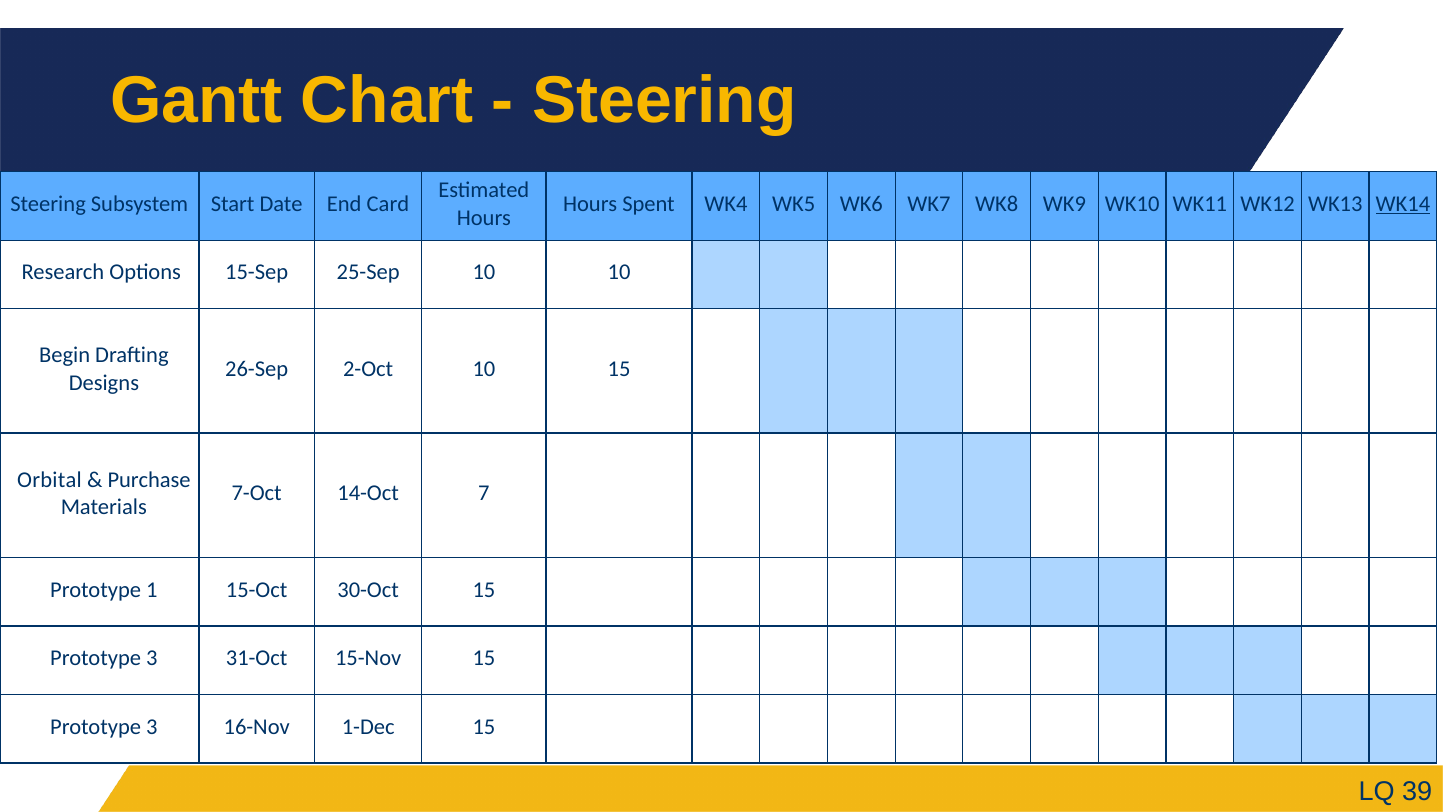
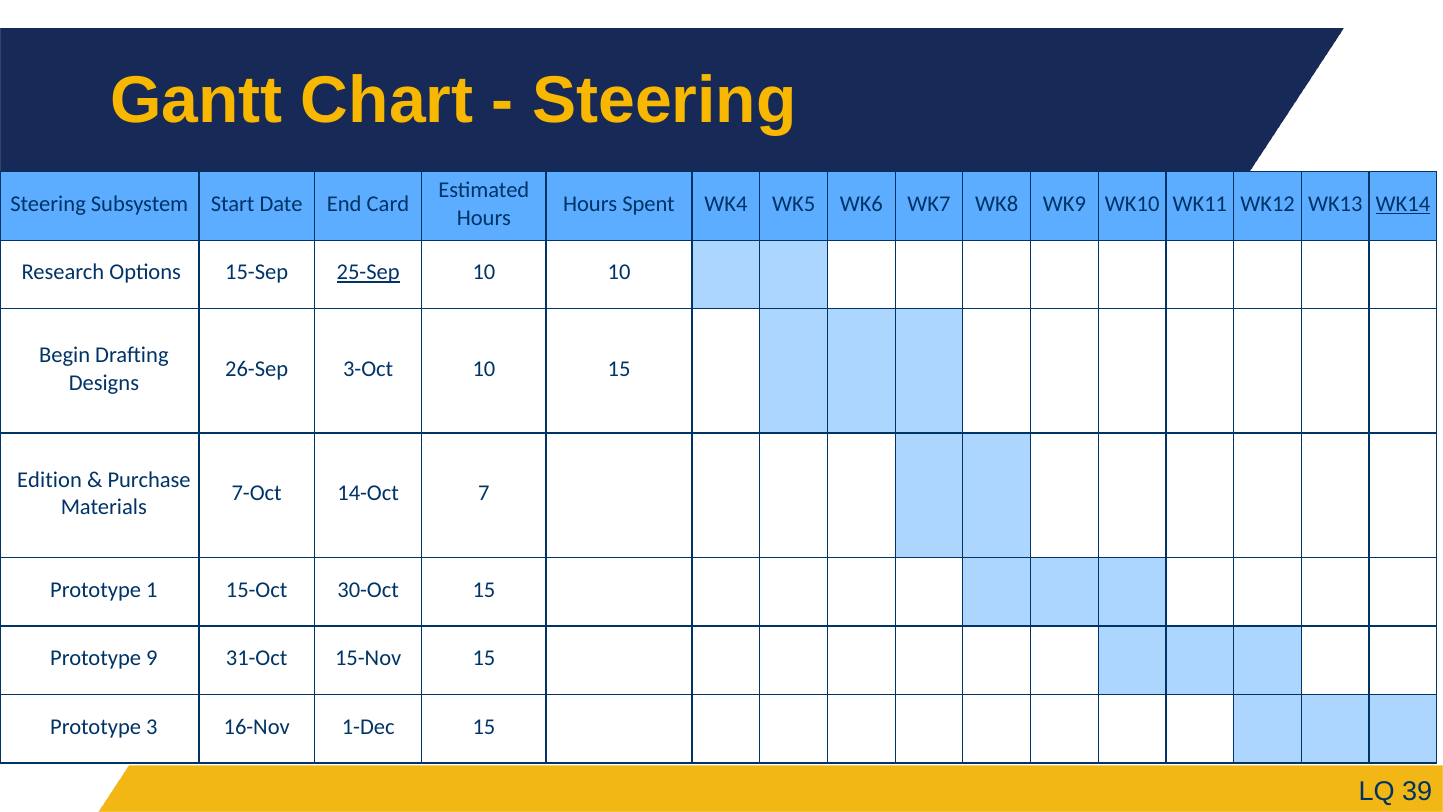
25-Sep underline: none -> present (368, 272)
2-Oct: 2-Oct -> 3-Oct (368, 369)
Orbital: Orbital -> Edition (50, 479)
3: 3 -> 9 (152, 658)
